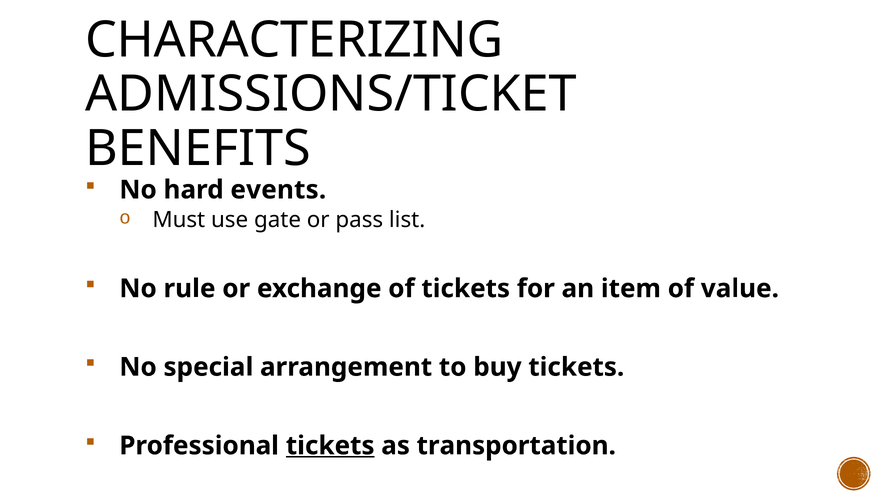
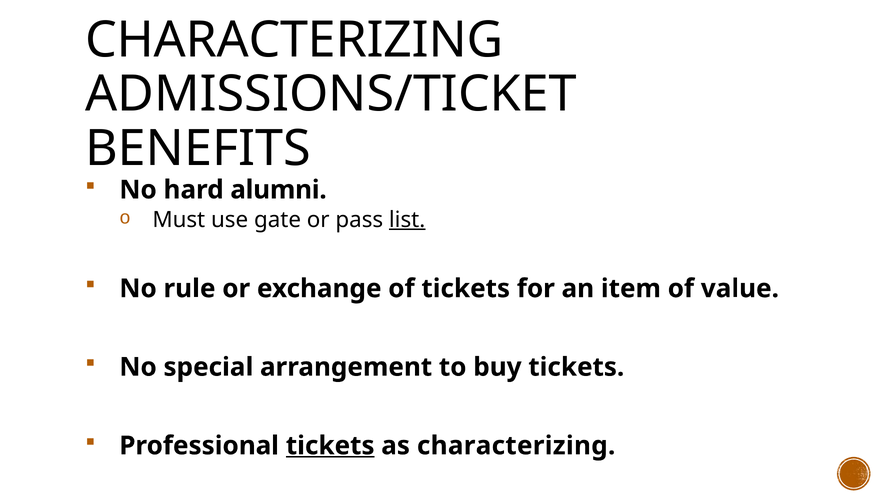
events: events -> alumni (278, 190)
list underline: none -> present (407, 220)
as transportation: transportation -> characterizing (516, 446)
